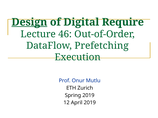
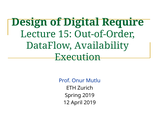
Design underline: present -> none (29, 22)
46: 46 -> 15 (65, 34)
Prefetching: Prefetching -> Availability (102, 46)
